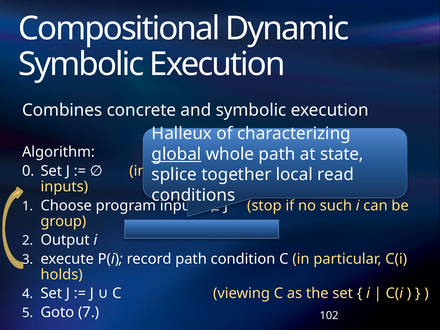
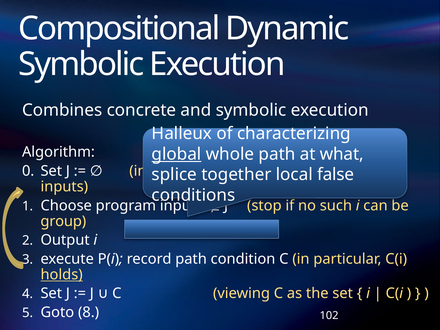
state: state -> what (342, 154)
read: read -> false (336, 175)
holds underline: none -> present (62, 275)
7: 7 -> 8 (89, 312)
